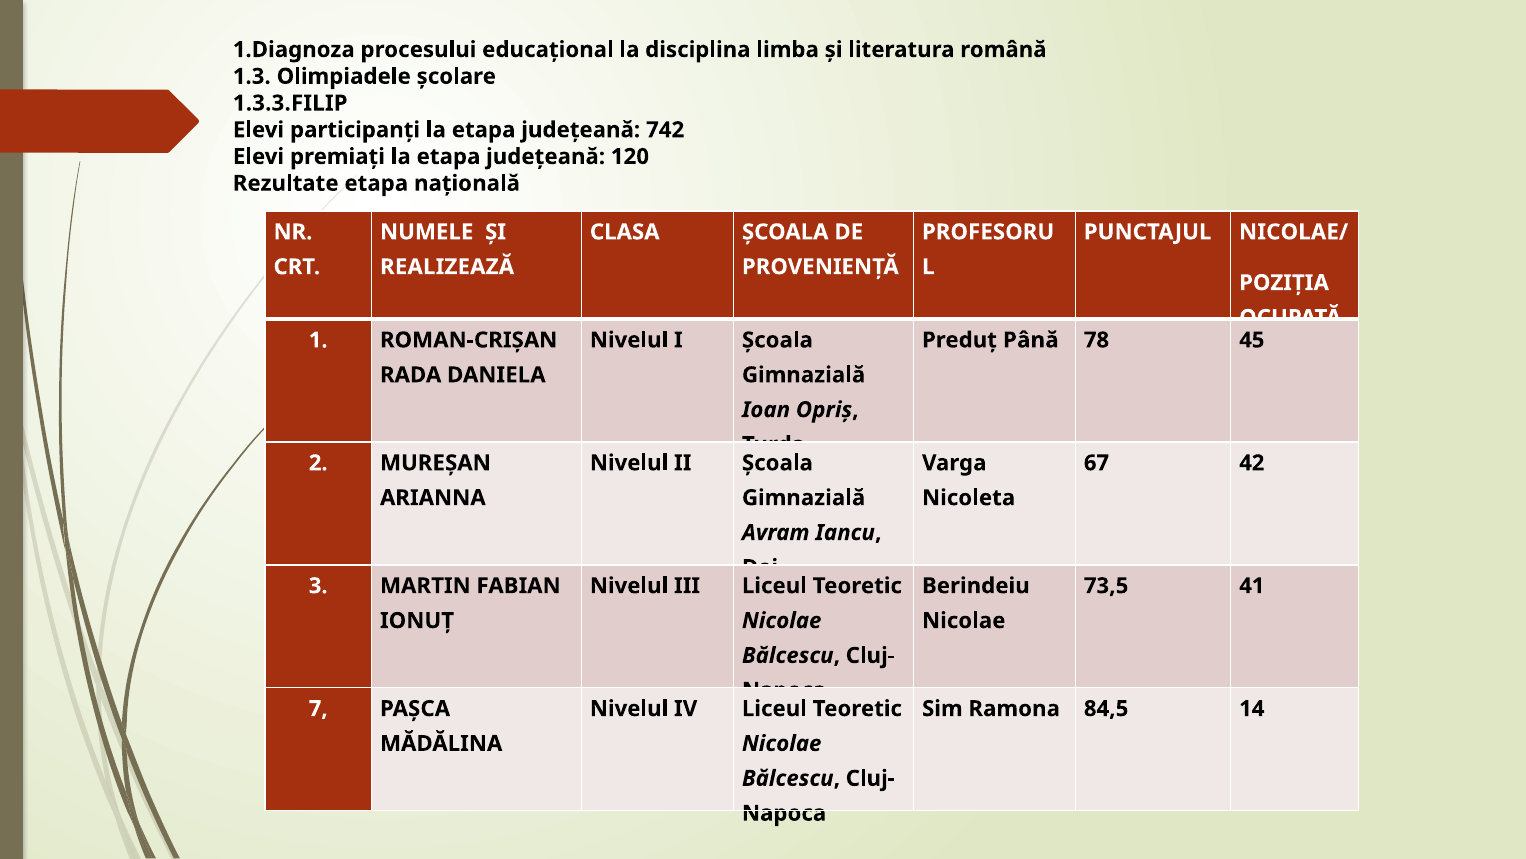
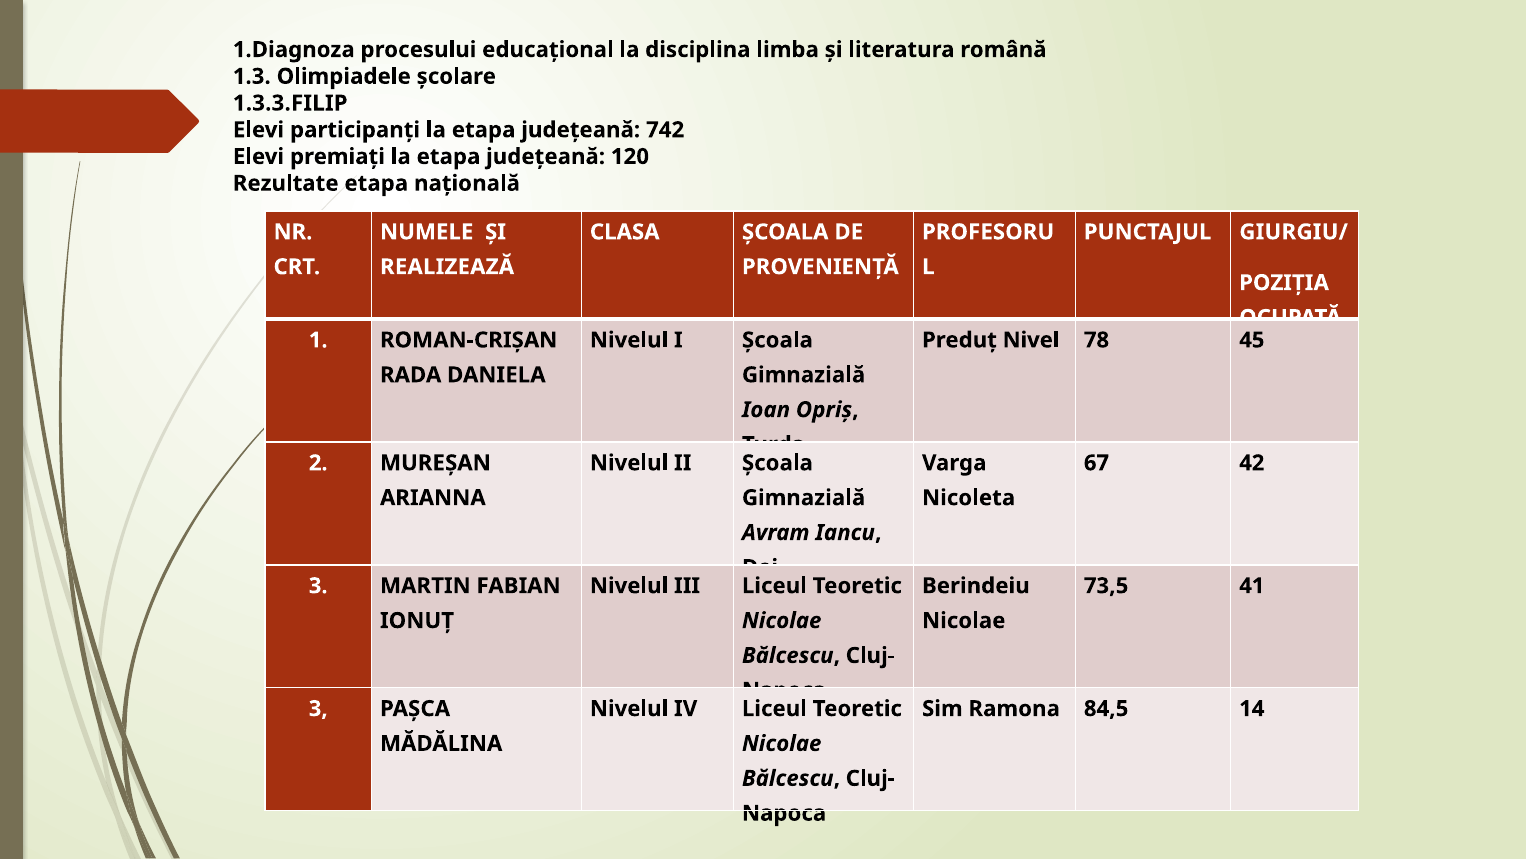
NICOLAE/: NICOLAE/ -> GIURGIU/ (1294, 232)
Până: Până -> Nivel (1031, 340)
7: 7 -> 3 (318, 708)
